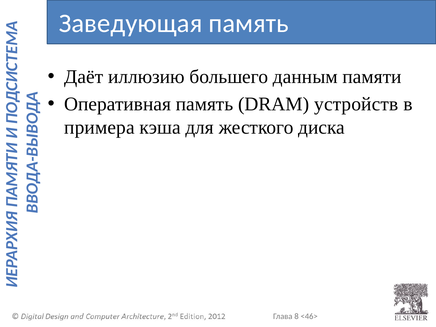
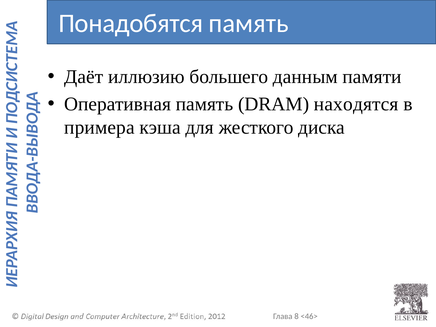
Заведующая: Заведующая -> Понадобятся (131, 23)
устройств: устройств -> находятся (356, 104)
